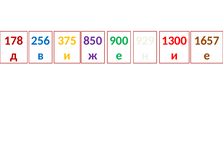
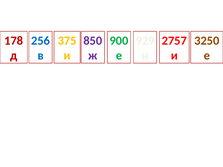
1300: 1300 -> 2757 (174, 41)
1657: 1657 -> 3250 (207, 41)
